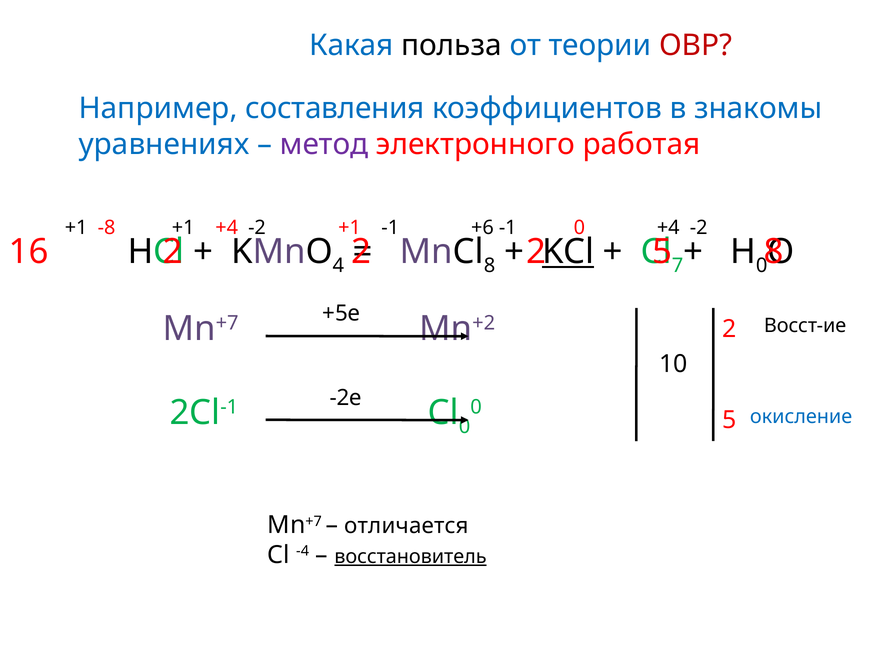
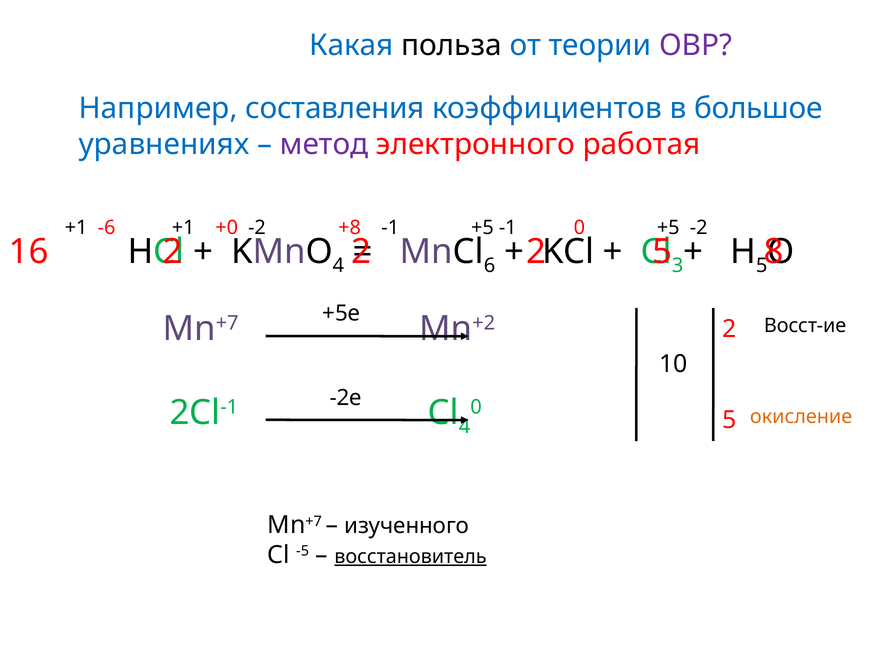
ОВР colour: red -> purple (696, 46)
знакомы: знакомы -> большое (758, 108)
-8: -8 -> -6 (107, 228)
+1 +4: +4 -> +0 (227, 228)
-2 +1: +1 -> +8 (350, 228)
-1 +6: +6 -> +5 (482, 228)
0 +4: +4 -> +5 (668, 228)
8: 8 -> 6 (490, 265)
KCl underline: present -> none (568, 252)
7: 7 -> 3 (678, 265)
0: 0 -> 5 (762, 265)
0: 0 -> 4 (465, 426)
окисление colour: blue -> orange (801, 416)
отличается: отличается -> изученного (407, 525)
-4: -4 -> -5 (303, 551)
